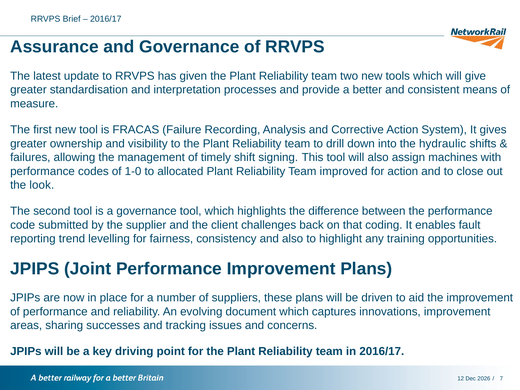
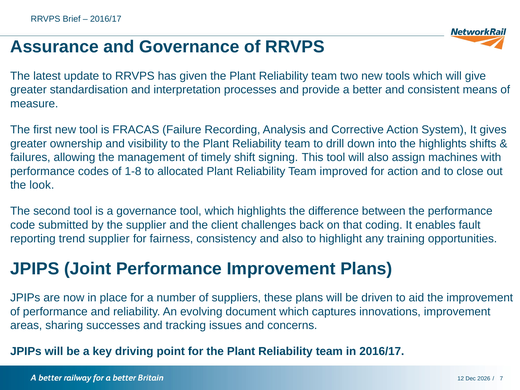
the hydraulic: hydraulic -> highlights (443, 144)
1-0: 1-0 -> 1-8 (133, 171)
trend levelling: levelling -> supplier (109, 239)
